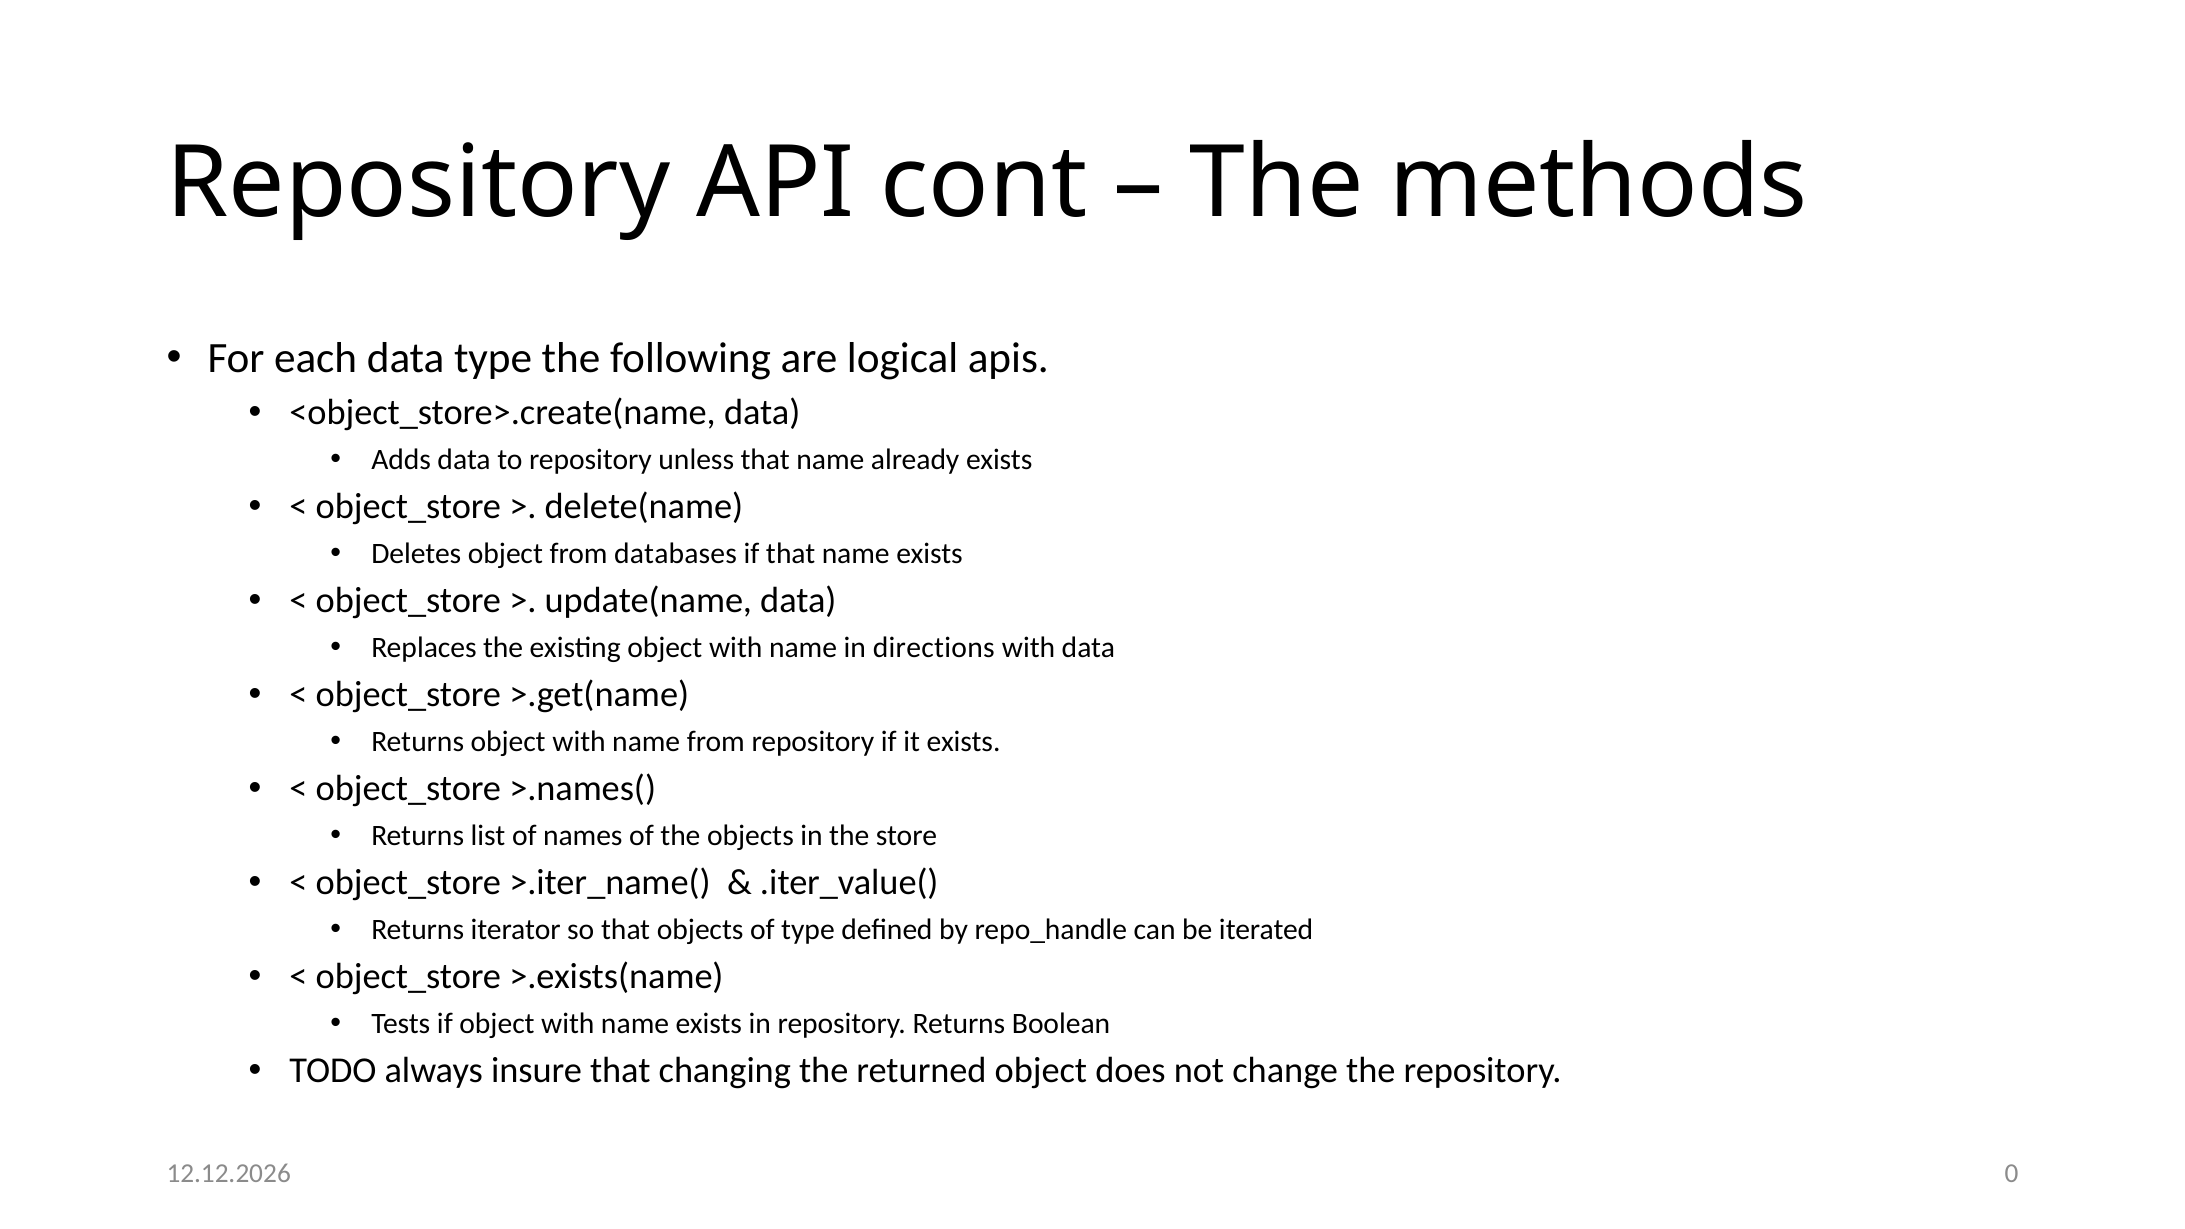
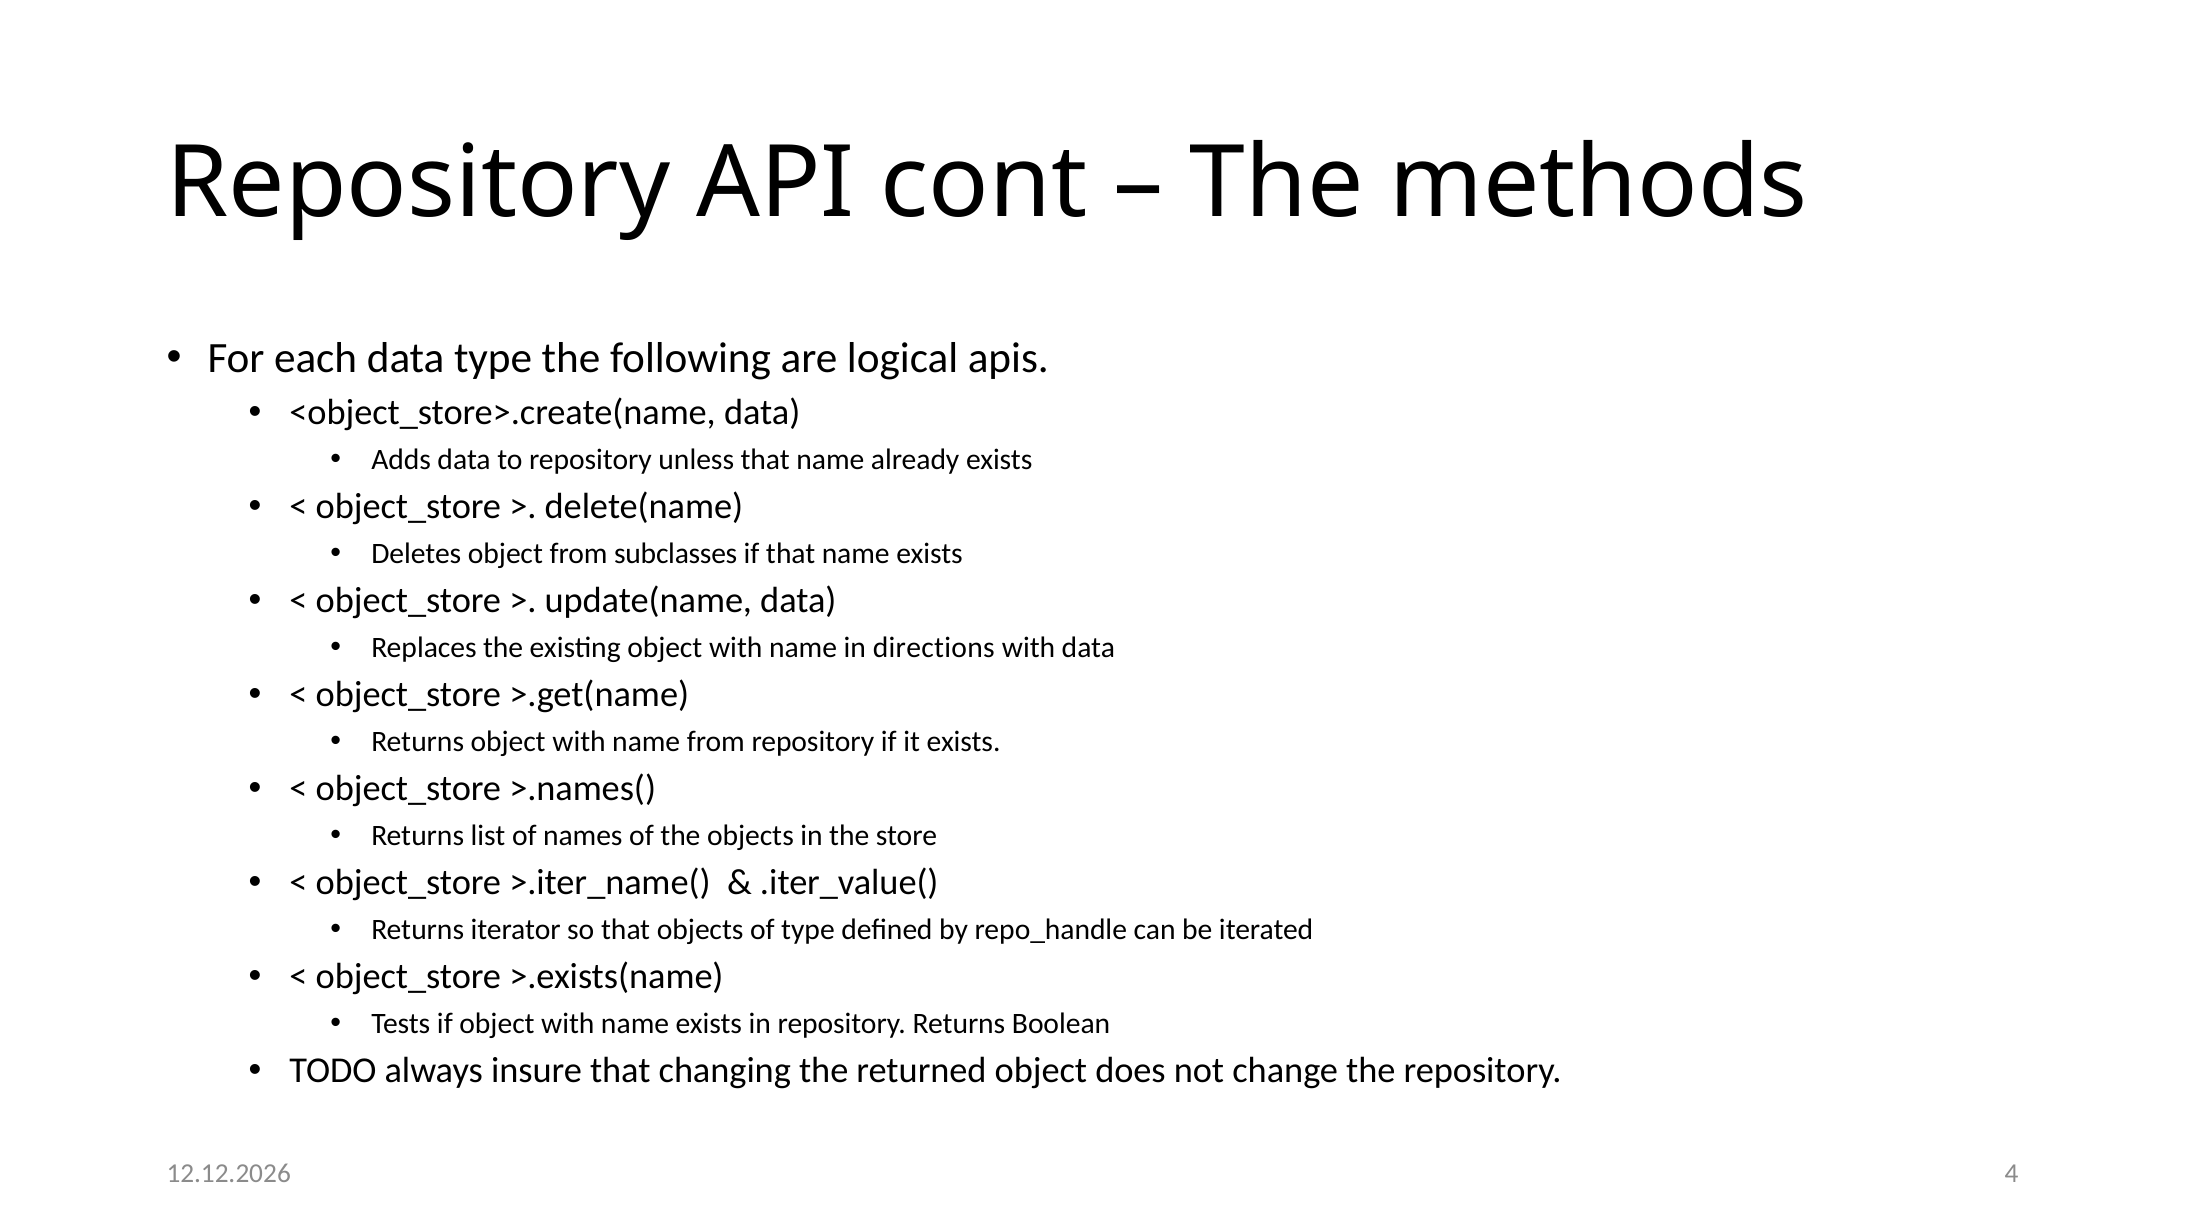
databases: databases -> subclasses (676, 554)
0: 0 -> 4 (2012, 1173)
